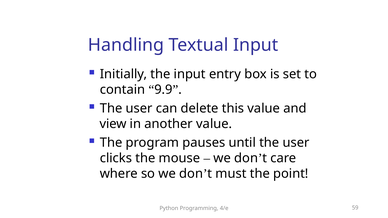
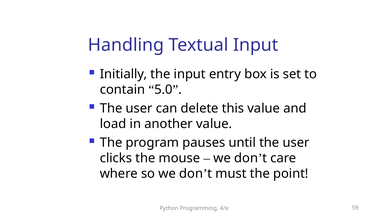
9.9: 9.9 -> 5.0 (163, 90)
view: view -> load (113, 124)
